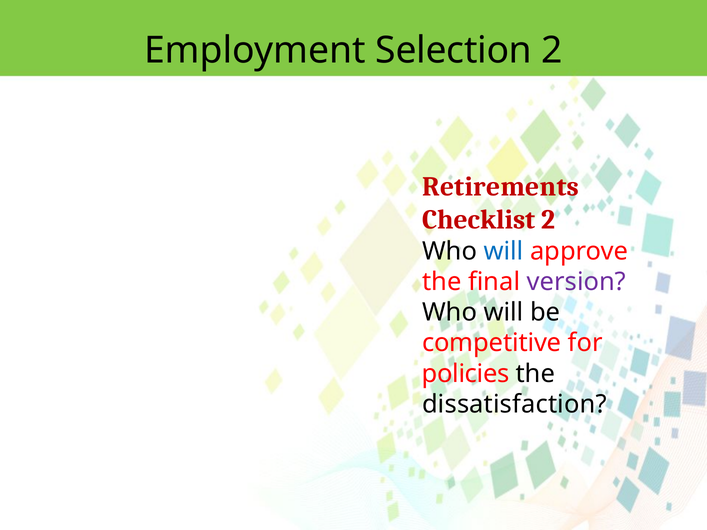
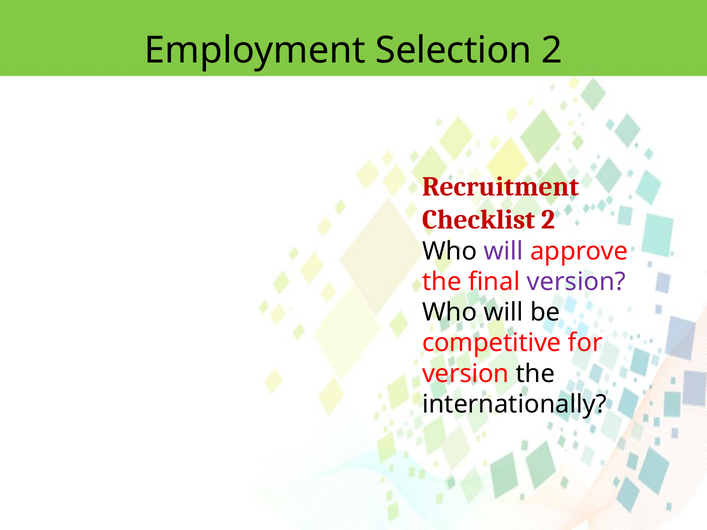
Retirements: Retirements -> Recruitment (501, 187)
will colour: blue -> purple (504, 251)
policies: policies -> version (466, 374)
dissatisfaction: dissatisfaction -> internationally (514, 404)
